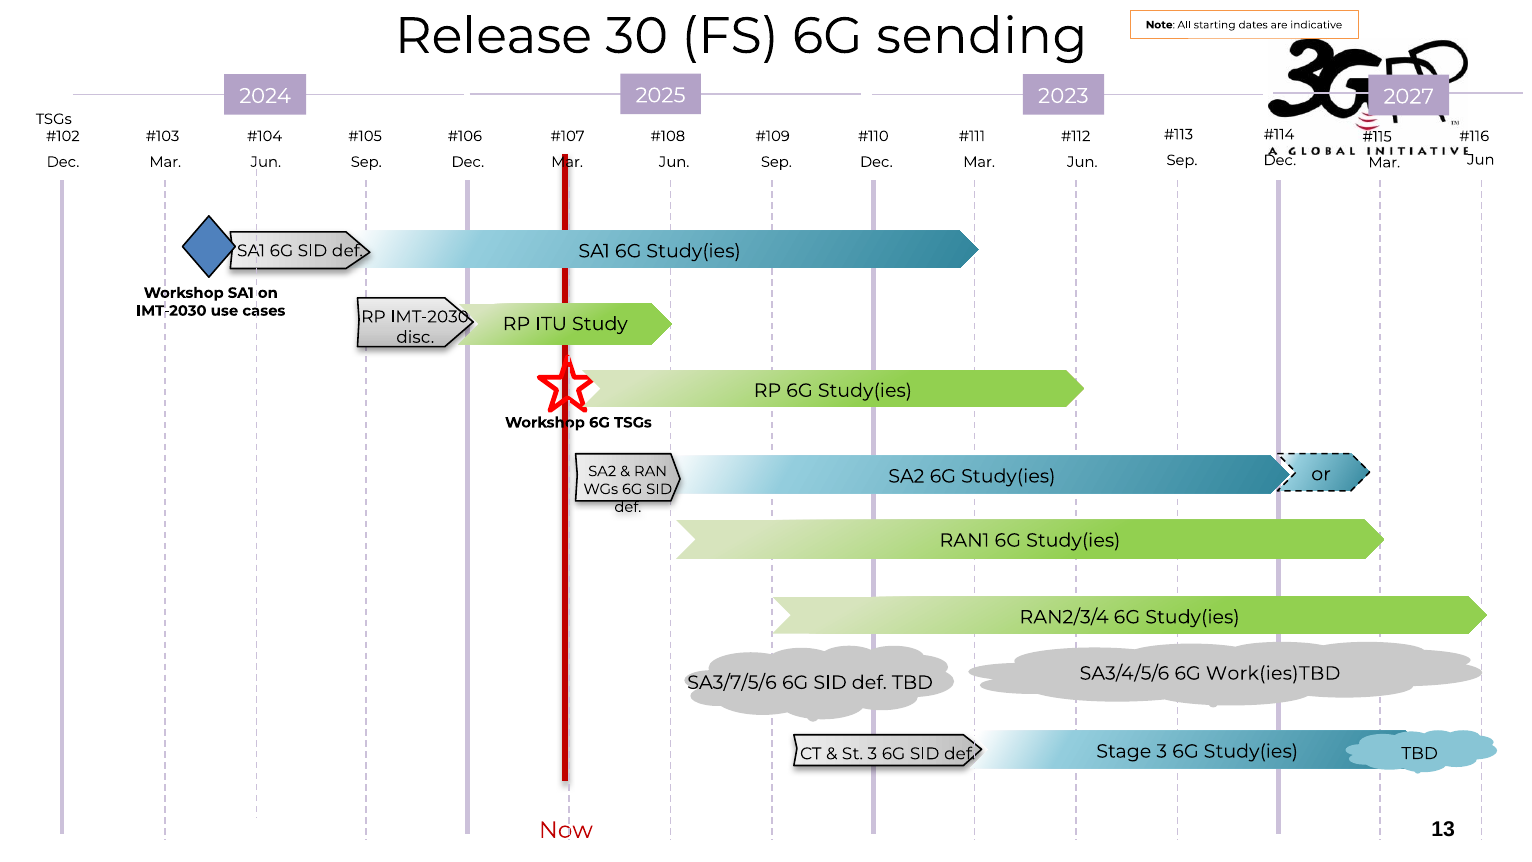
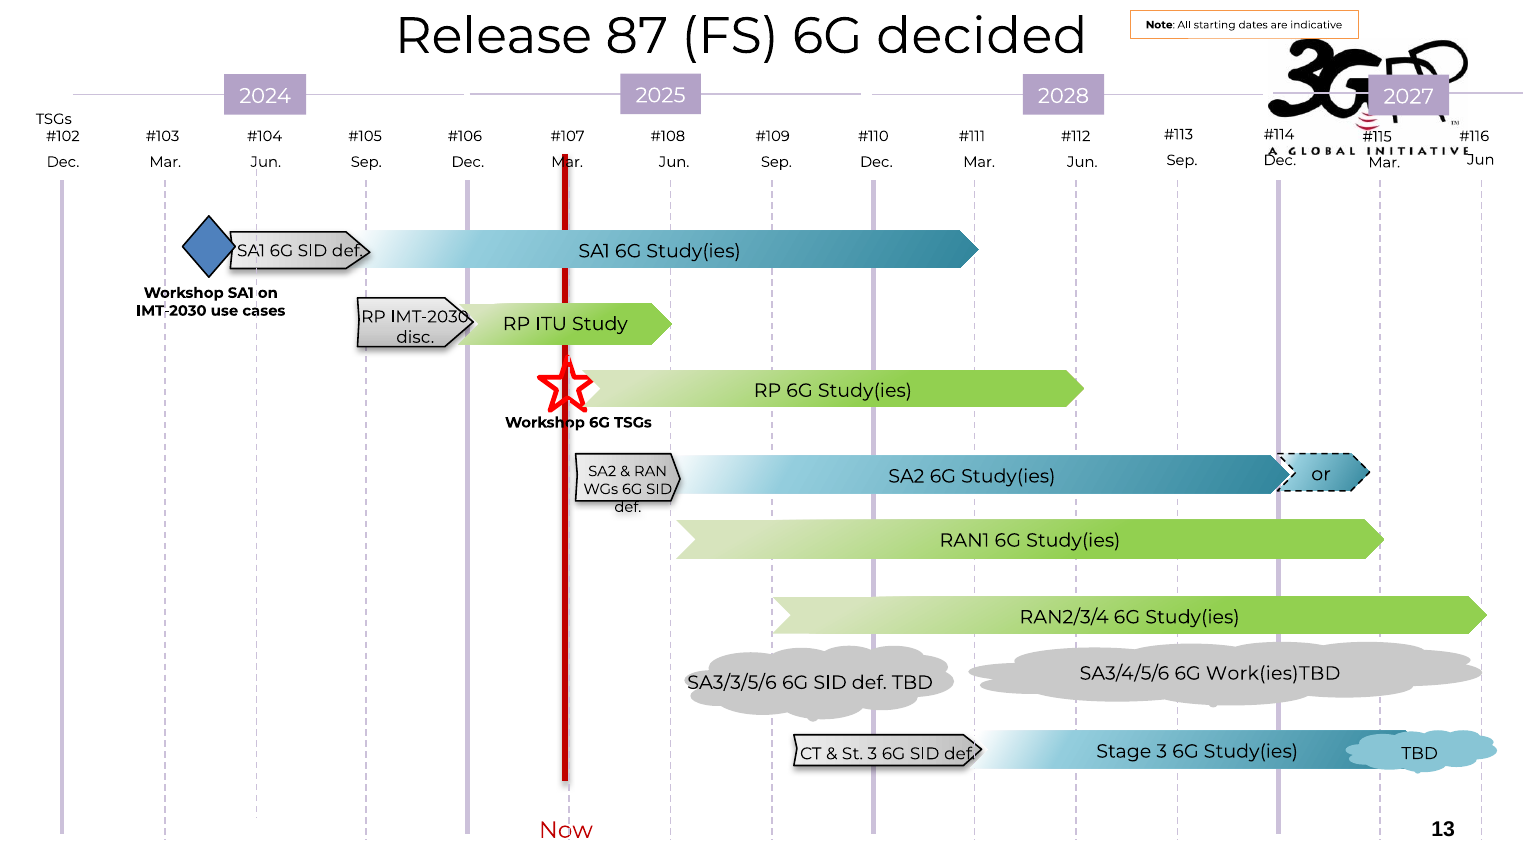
30: 30 -> 87 (637, 36)
sending: sending -> decided (982, 36)
2023: 2023 -> 2028 (1064, 96)
SA3/7/5/6: SA3/7/5/6 -> SA3/3/5/6 (732, 682)
